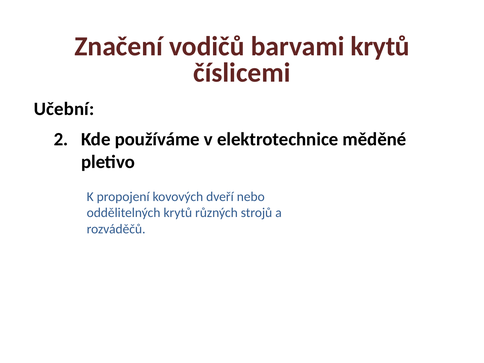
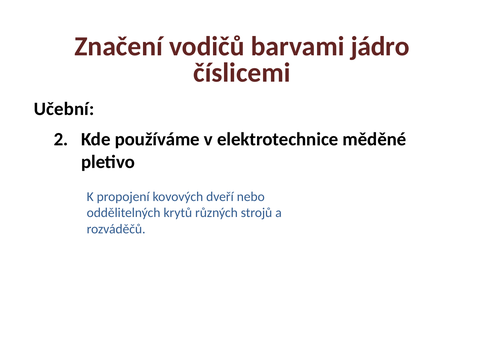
barvami krytů: krytů -> jádro (380, 46)
